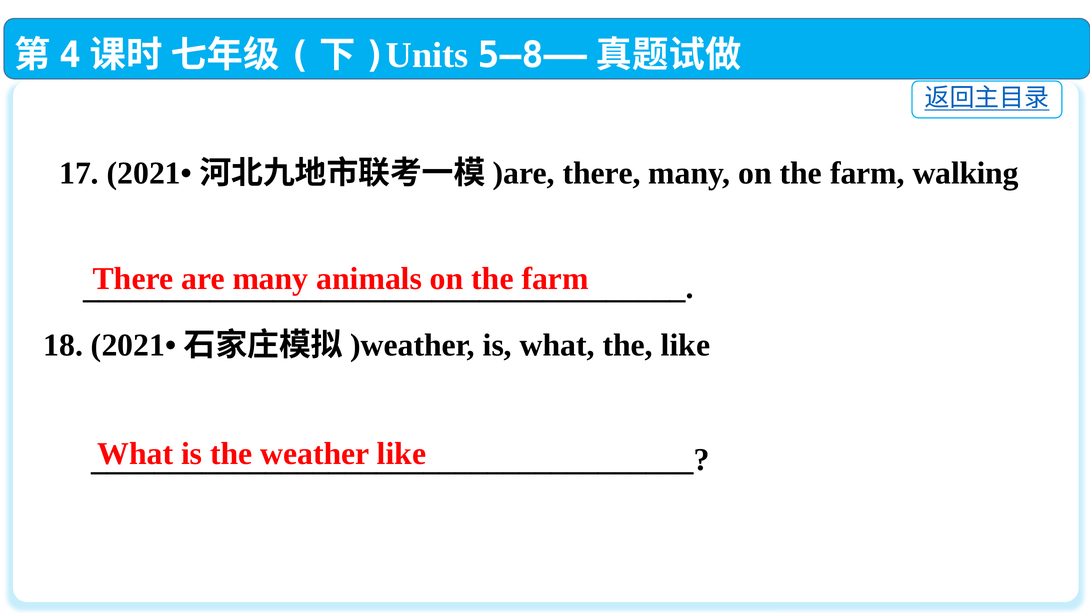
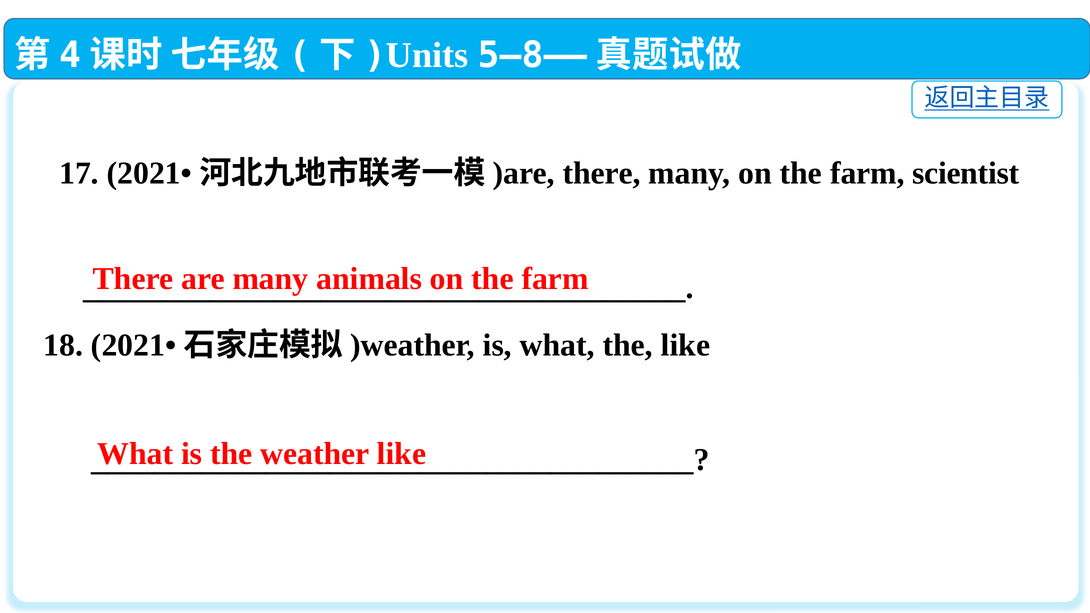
walking: walking -> scientist (966, 173)
